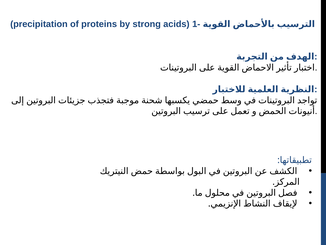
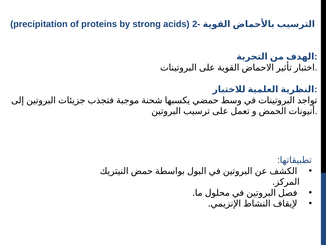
1-: 1- -> 2- (196, 24)
